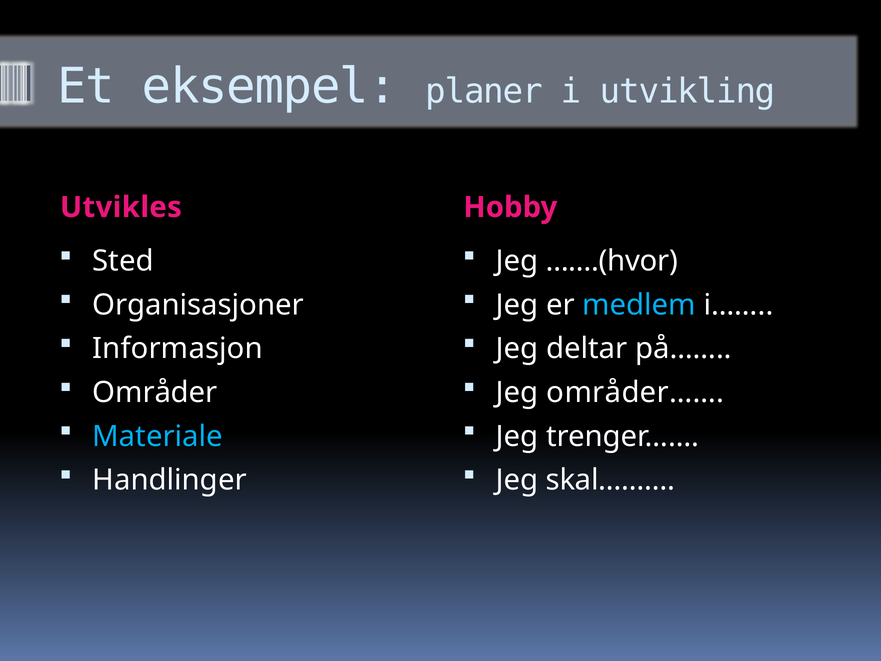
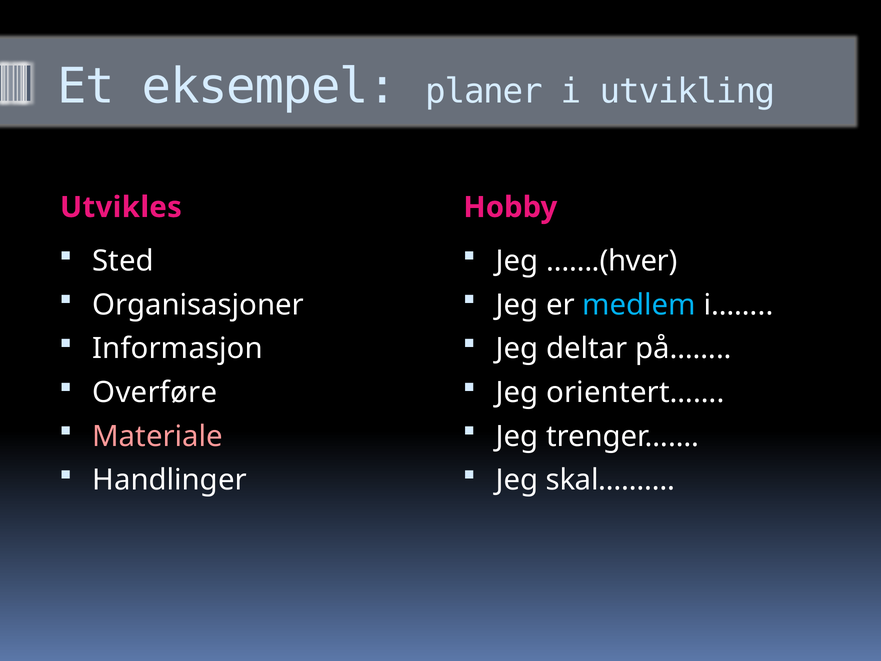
…….(hvor: …….(hvor -> …….(hver (612, 261)
Områder: Områder -> Overføre (155, 392)
områder……: områder…… -> orientert…… (635, 392)
Materiale colour: light blue -> pink (158, 436)
